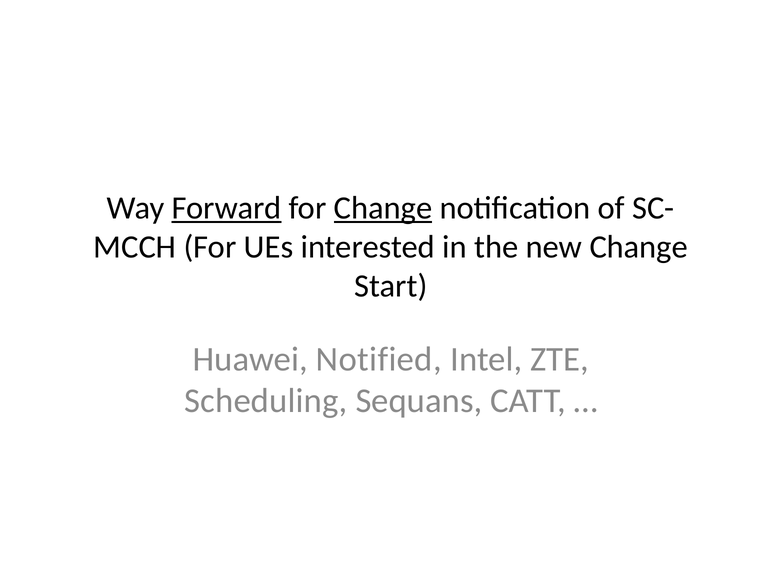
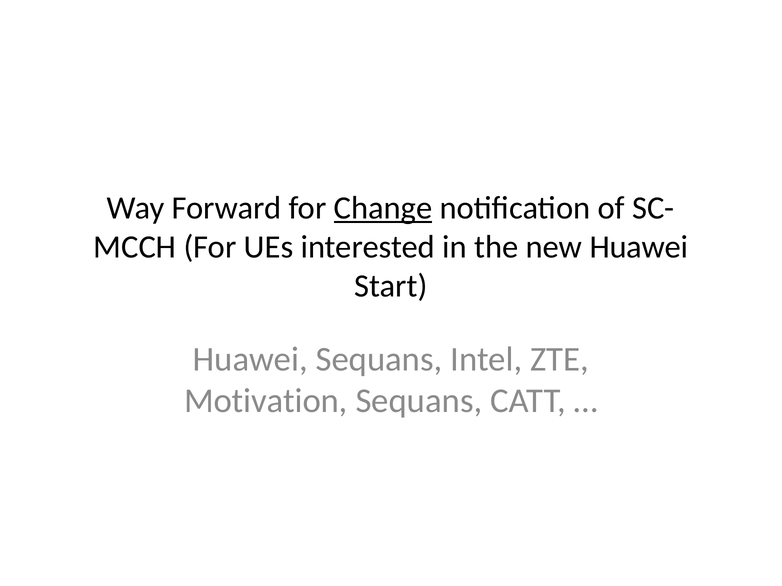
Forward underline: present -> none (227, 208)
new Change: Change -> Huawei (639, 247)
Huawei Notified: Notified -> Sequans (379, 360)
Scheduling: Scheduling -> Motivation (266, 401)
